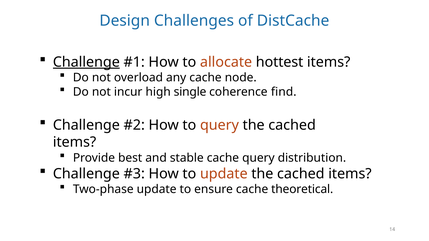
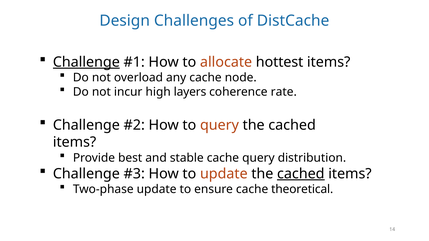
single: single -> layers (190, 92)
find: find -> rate (284, 92)
cached underline: none -> present (301, 174)
